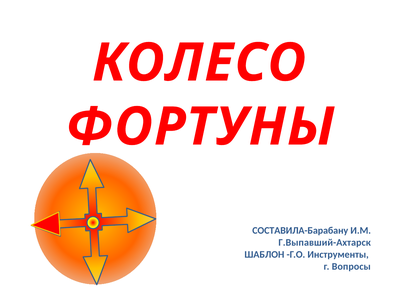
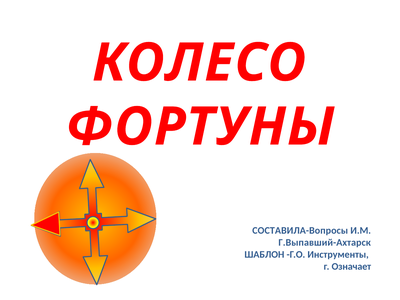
СОСТАВИЛА-Барабану: СОСТАВИЛА-Барабану -> СОСТАВИЛА-Вопросы (300, 231)
Вопросы: Вопросы -> Означает (351, 267)
